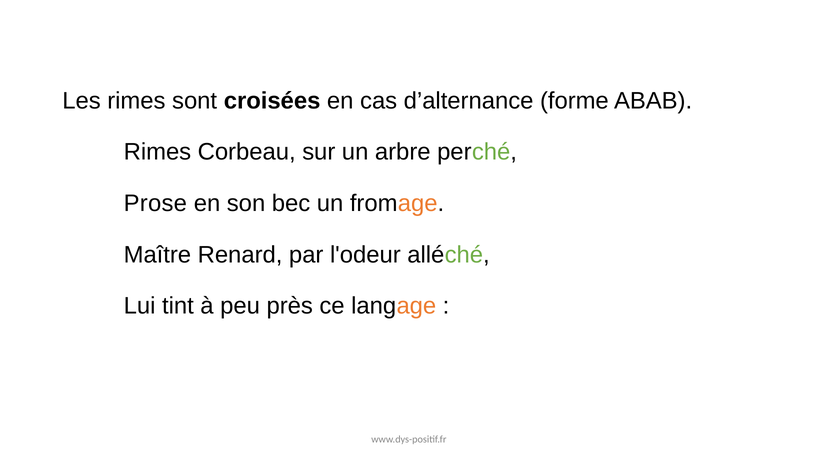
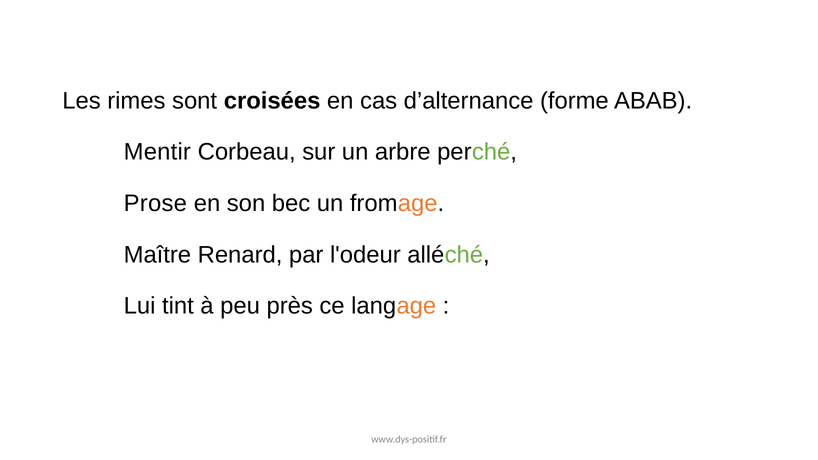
Rimes: Rimes -> Mentir (157, 152)
